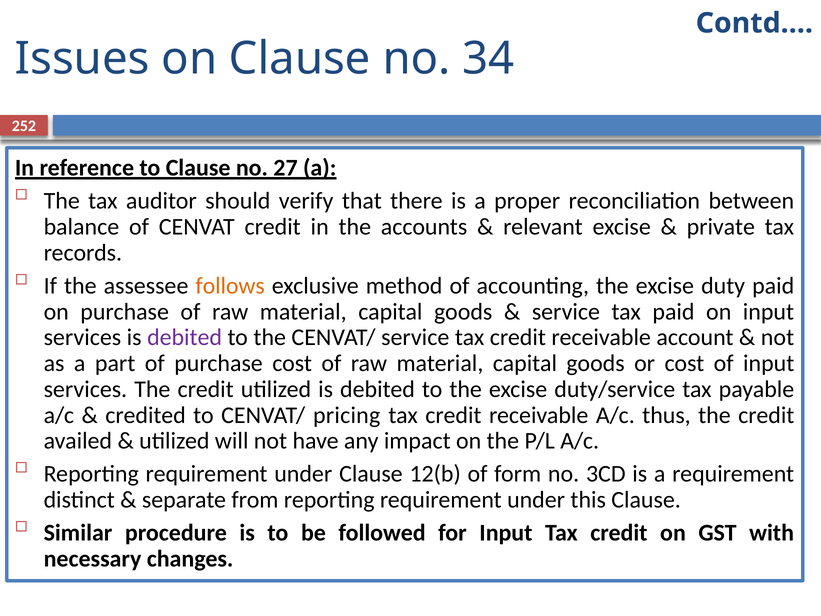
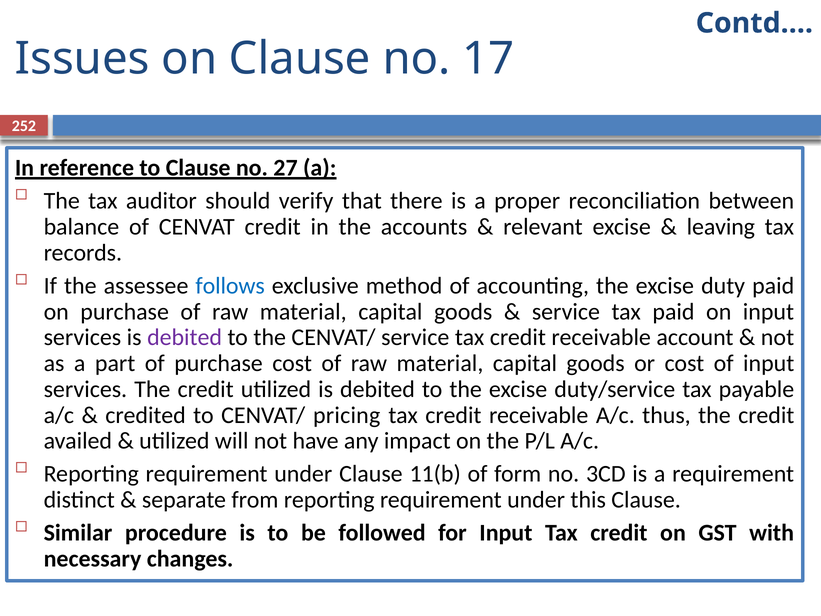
34: 34 -> 17 (488, 59)
private: private -> leaving (721, 227)
follows colour: orange -> blue (230, 286)
12(b: 12(b -> 11(b (435, 474)
